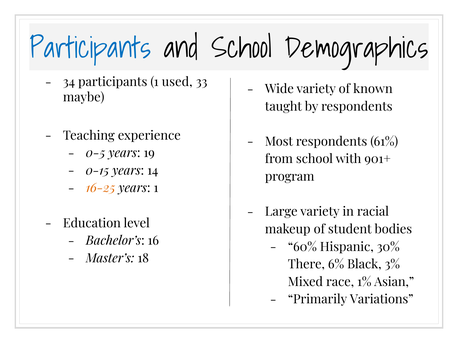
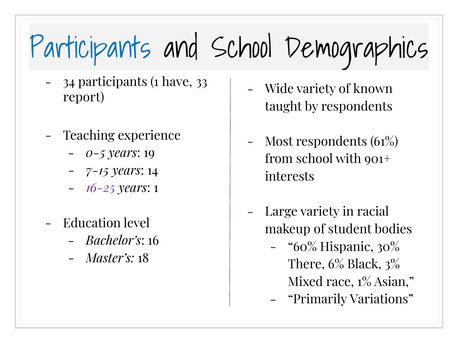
used: used -> have (177, 82)
maybe: maybe -> report (84, 98)
0-15: 0-15 -> 7-15 (97, 171)
program: program -> interests (290, 177)
16-25 colour: orange -> purple (101, 188)
